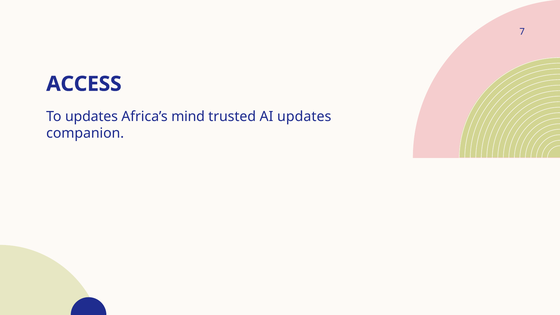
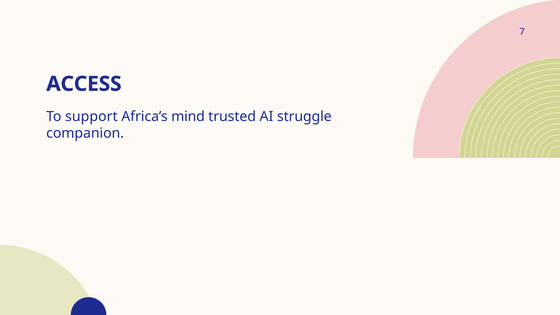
To updates: updates -> support (91, 116)
AI updates: updates -> struggle (304, 116)
